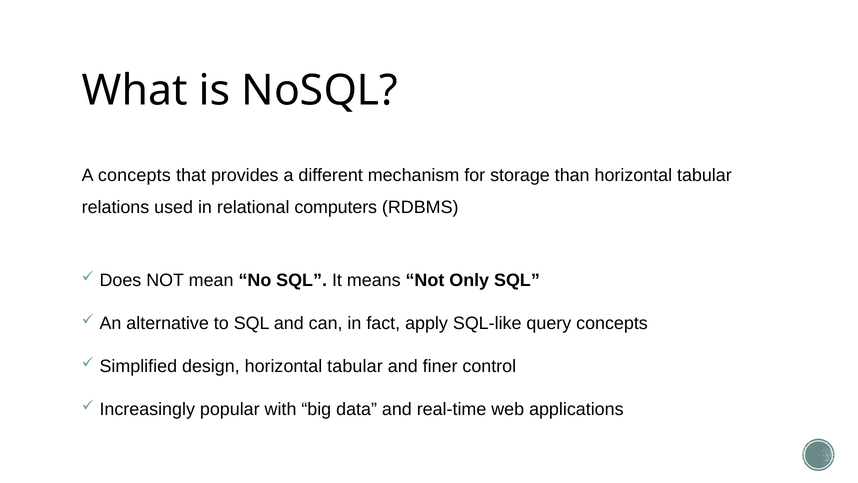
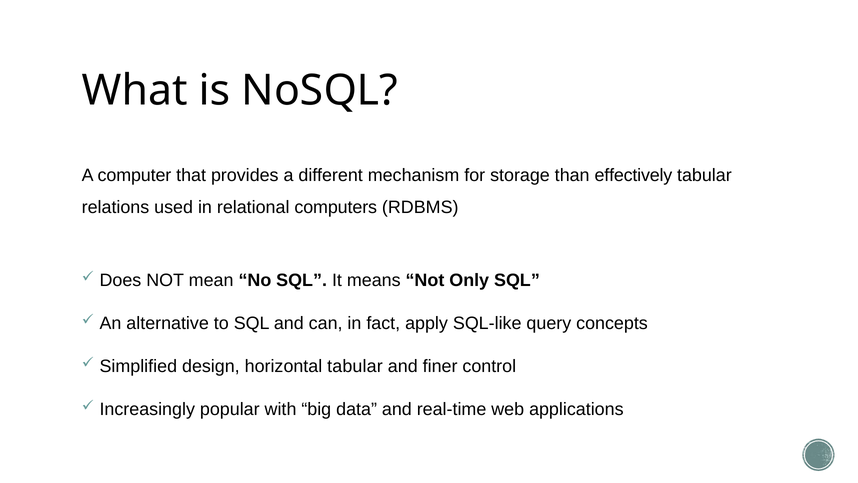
A concepts: concepts -> computer (134, 175)
than horizontal: horizontal -> effectively (633, 175)
